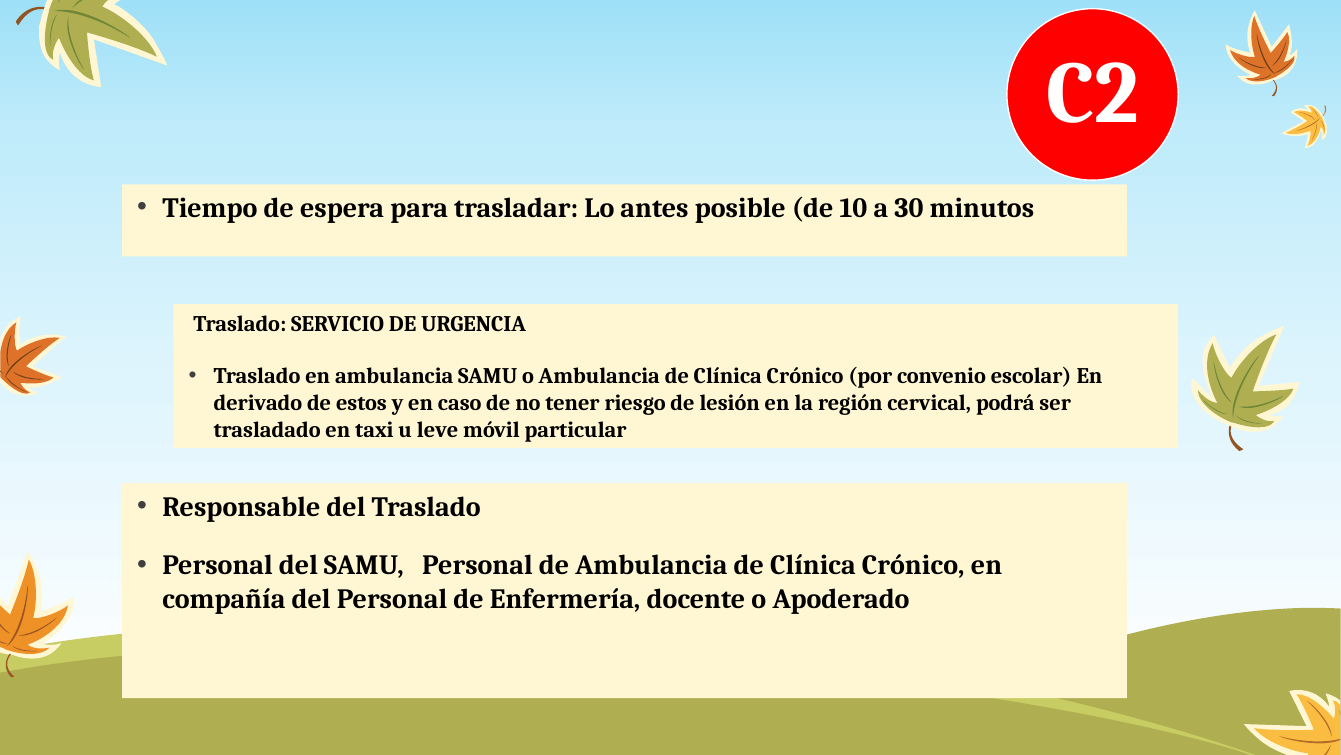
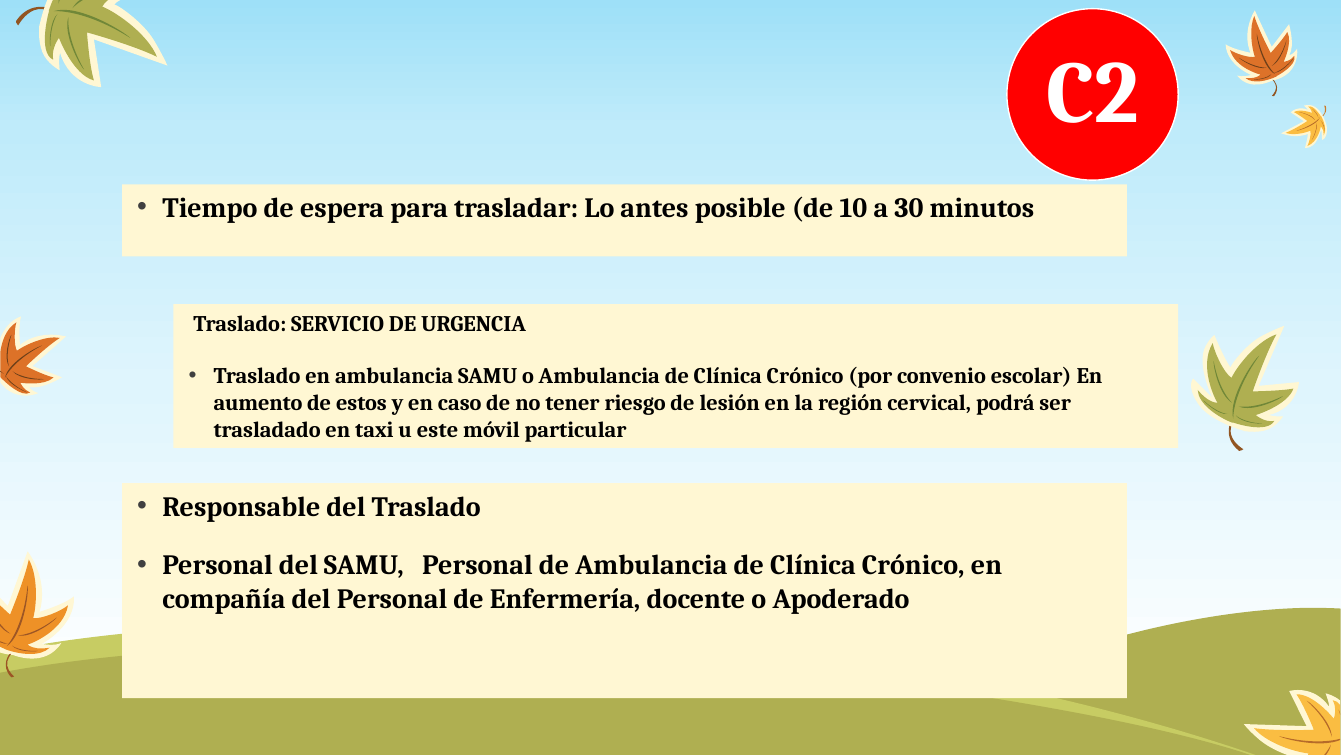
derivado: derivado -> aumento (258, 403)
leve: leve -> este (438, 429)
